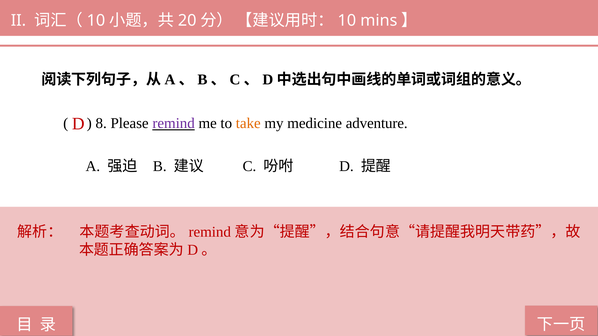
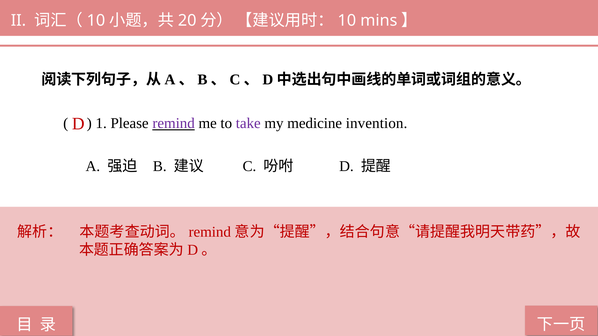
8: 8 -> 1 (101, 123)
take colour: orange -> purple (248, 123)
adventure: adventure -> invention (377, 123)
